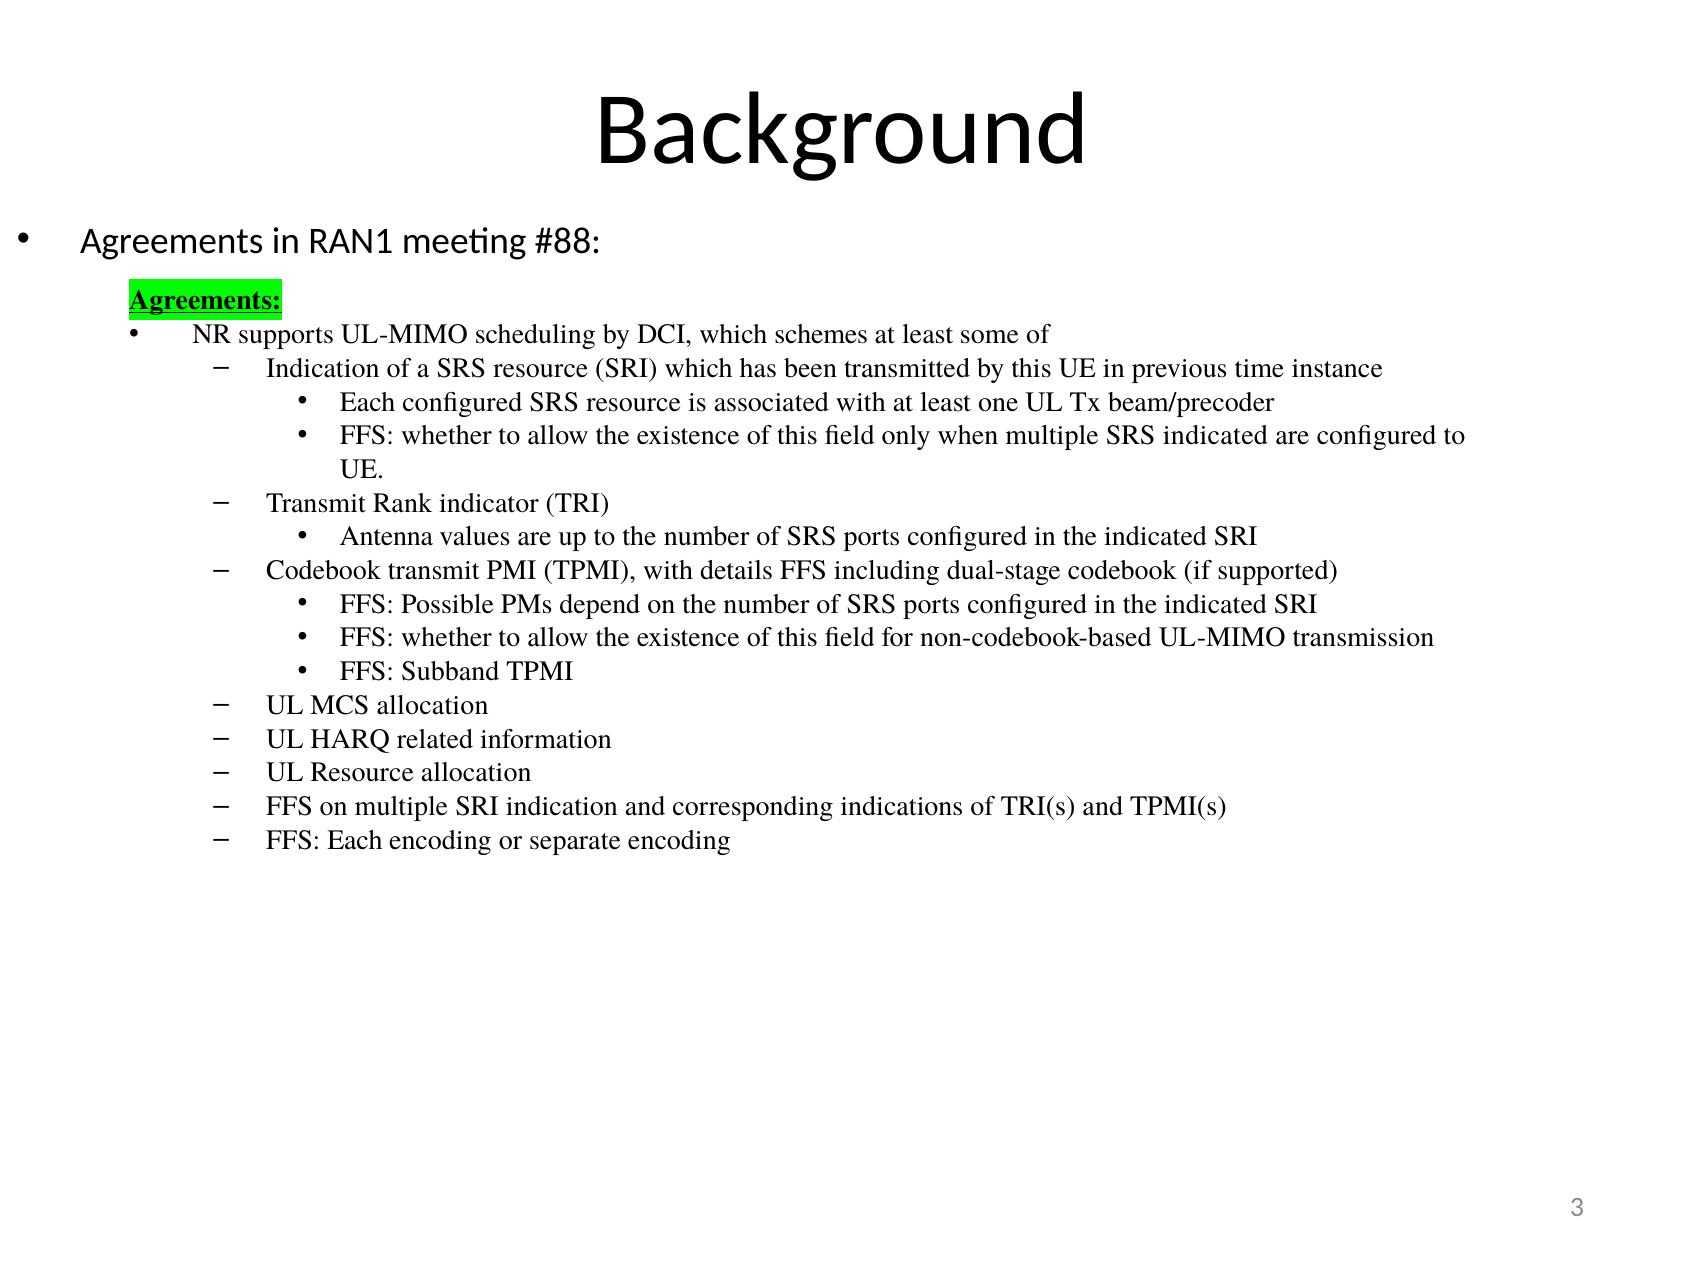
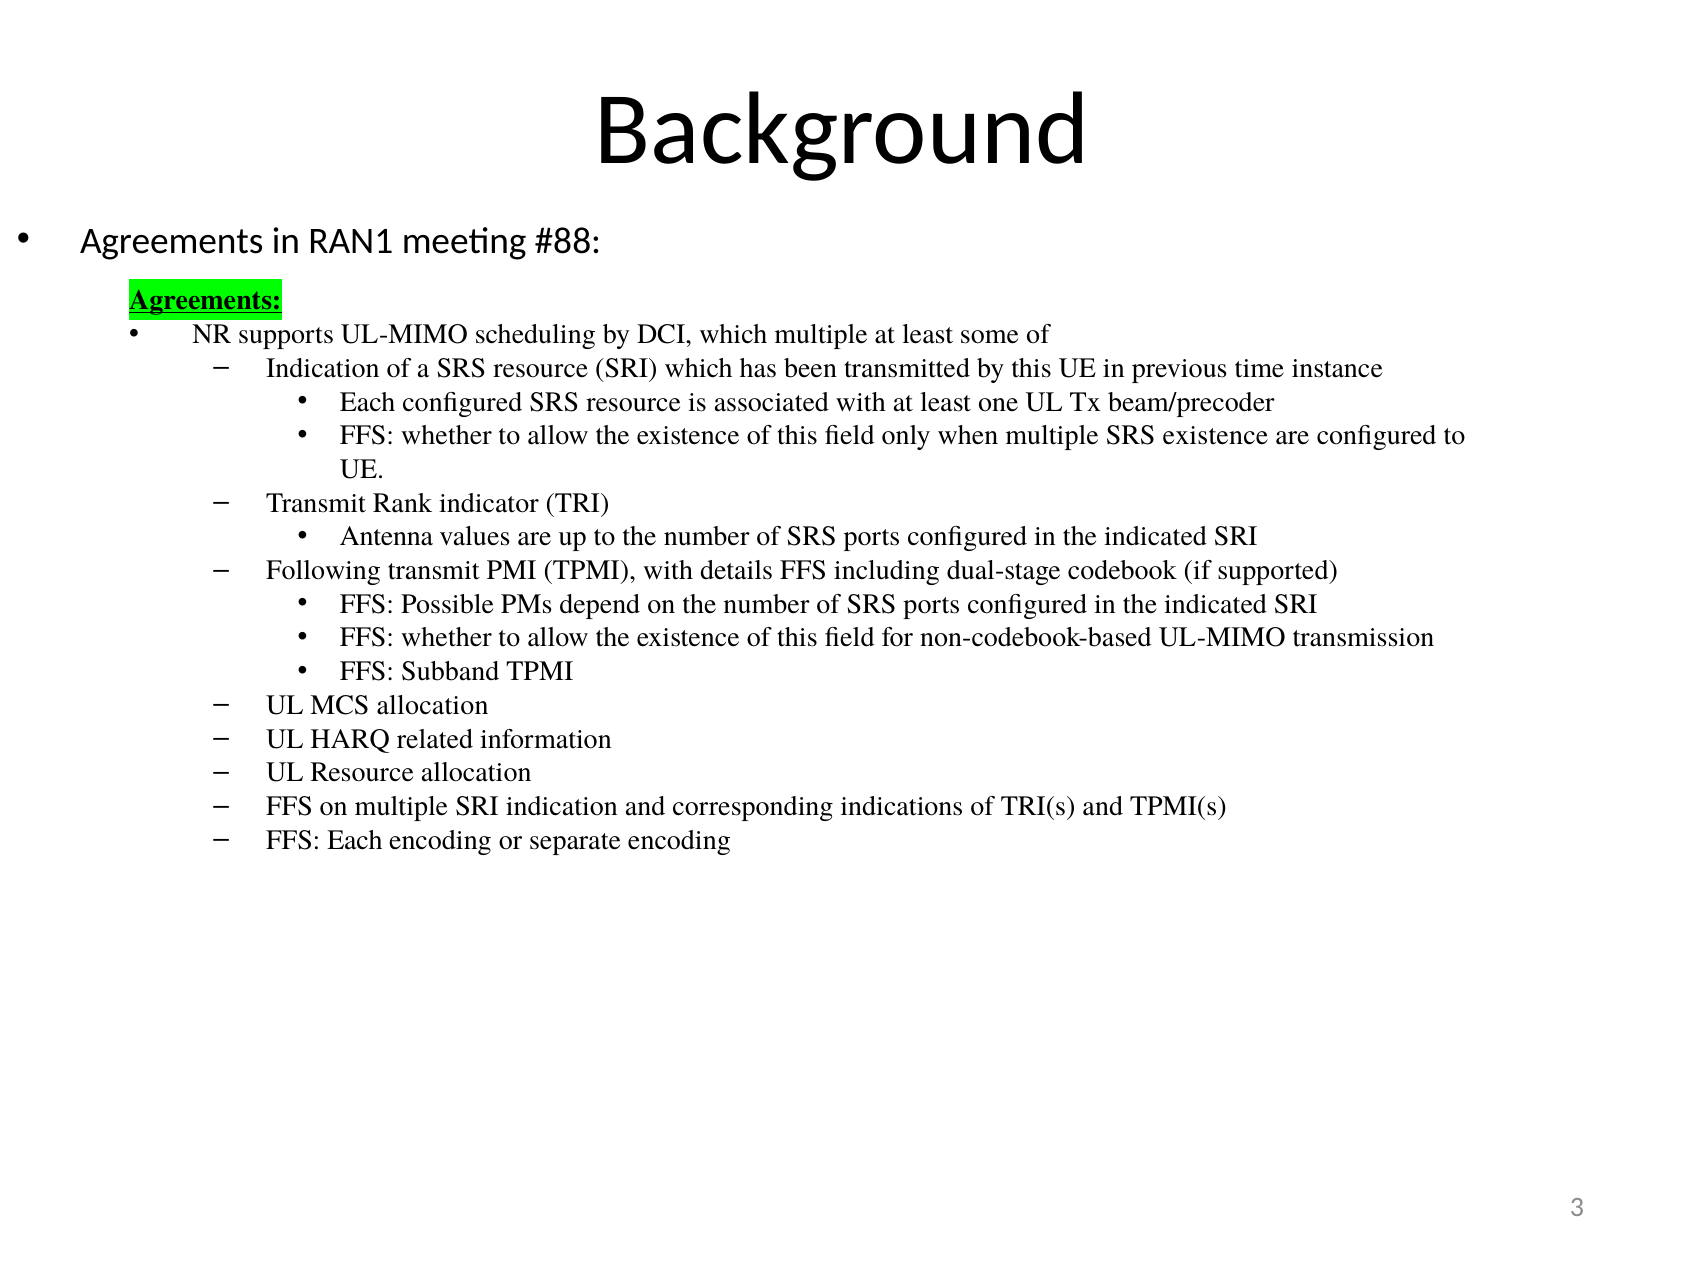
which schemes: schemes -> multiple (821, 334)
SRS indicated: indicated -> existence (1216, 435)
Codebook: Codebook -> Following (324, 570)
